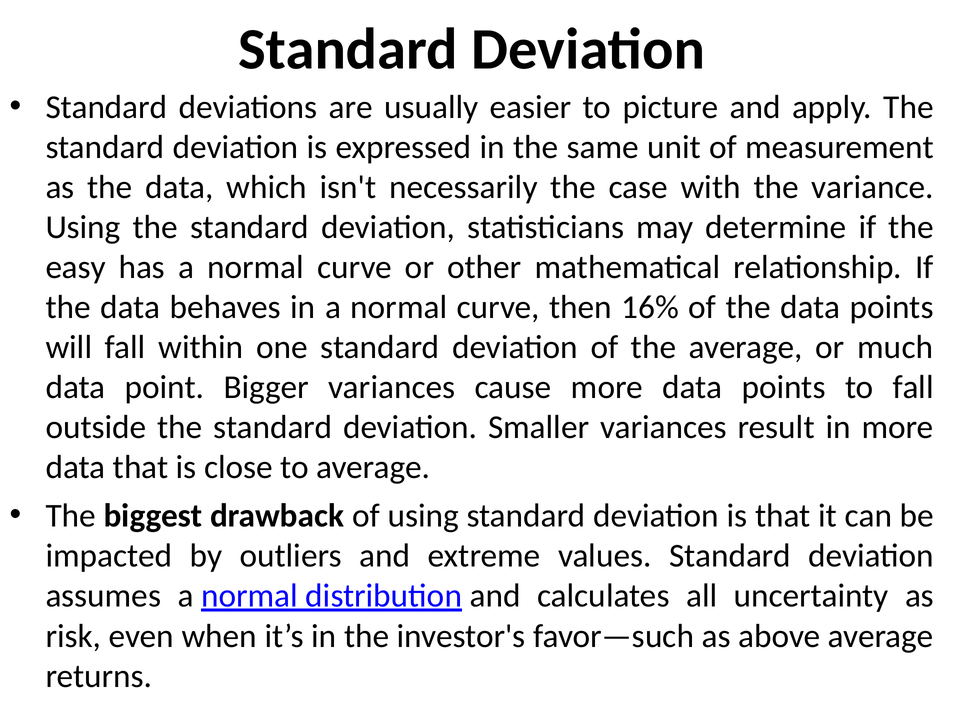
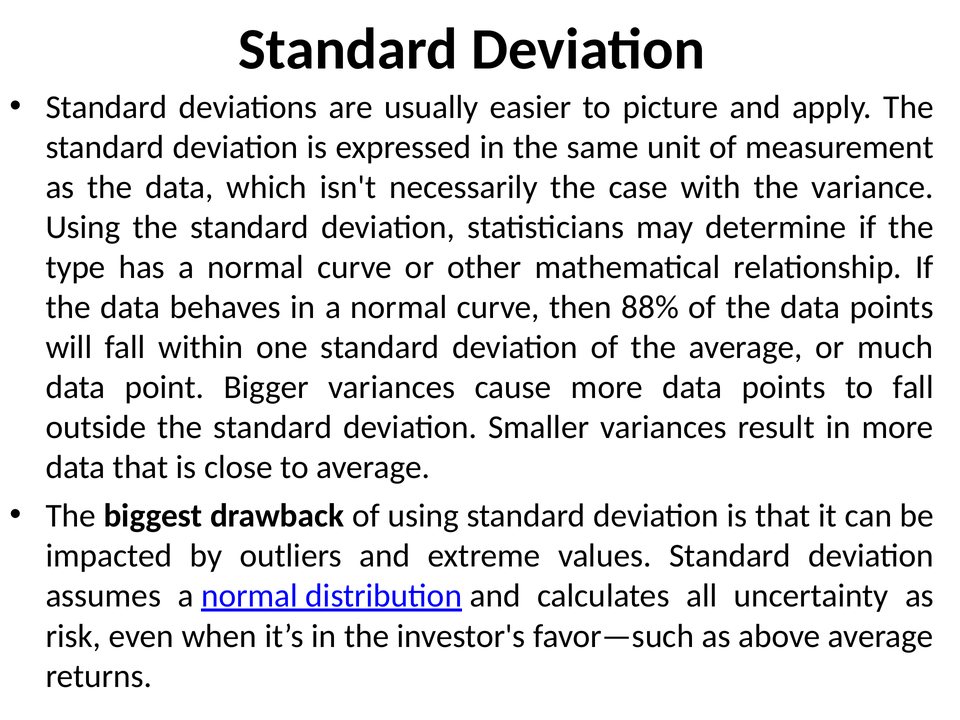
easy: easy -> type (76, 267)
16%: 16% -> 88% (650, 307)
